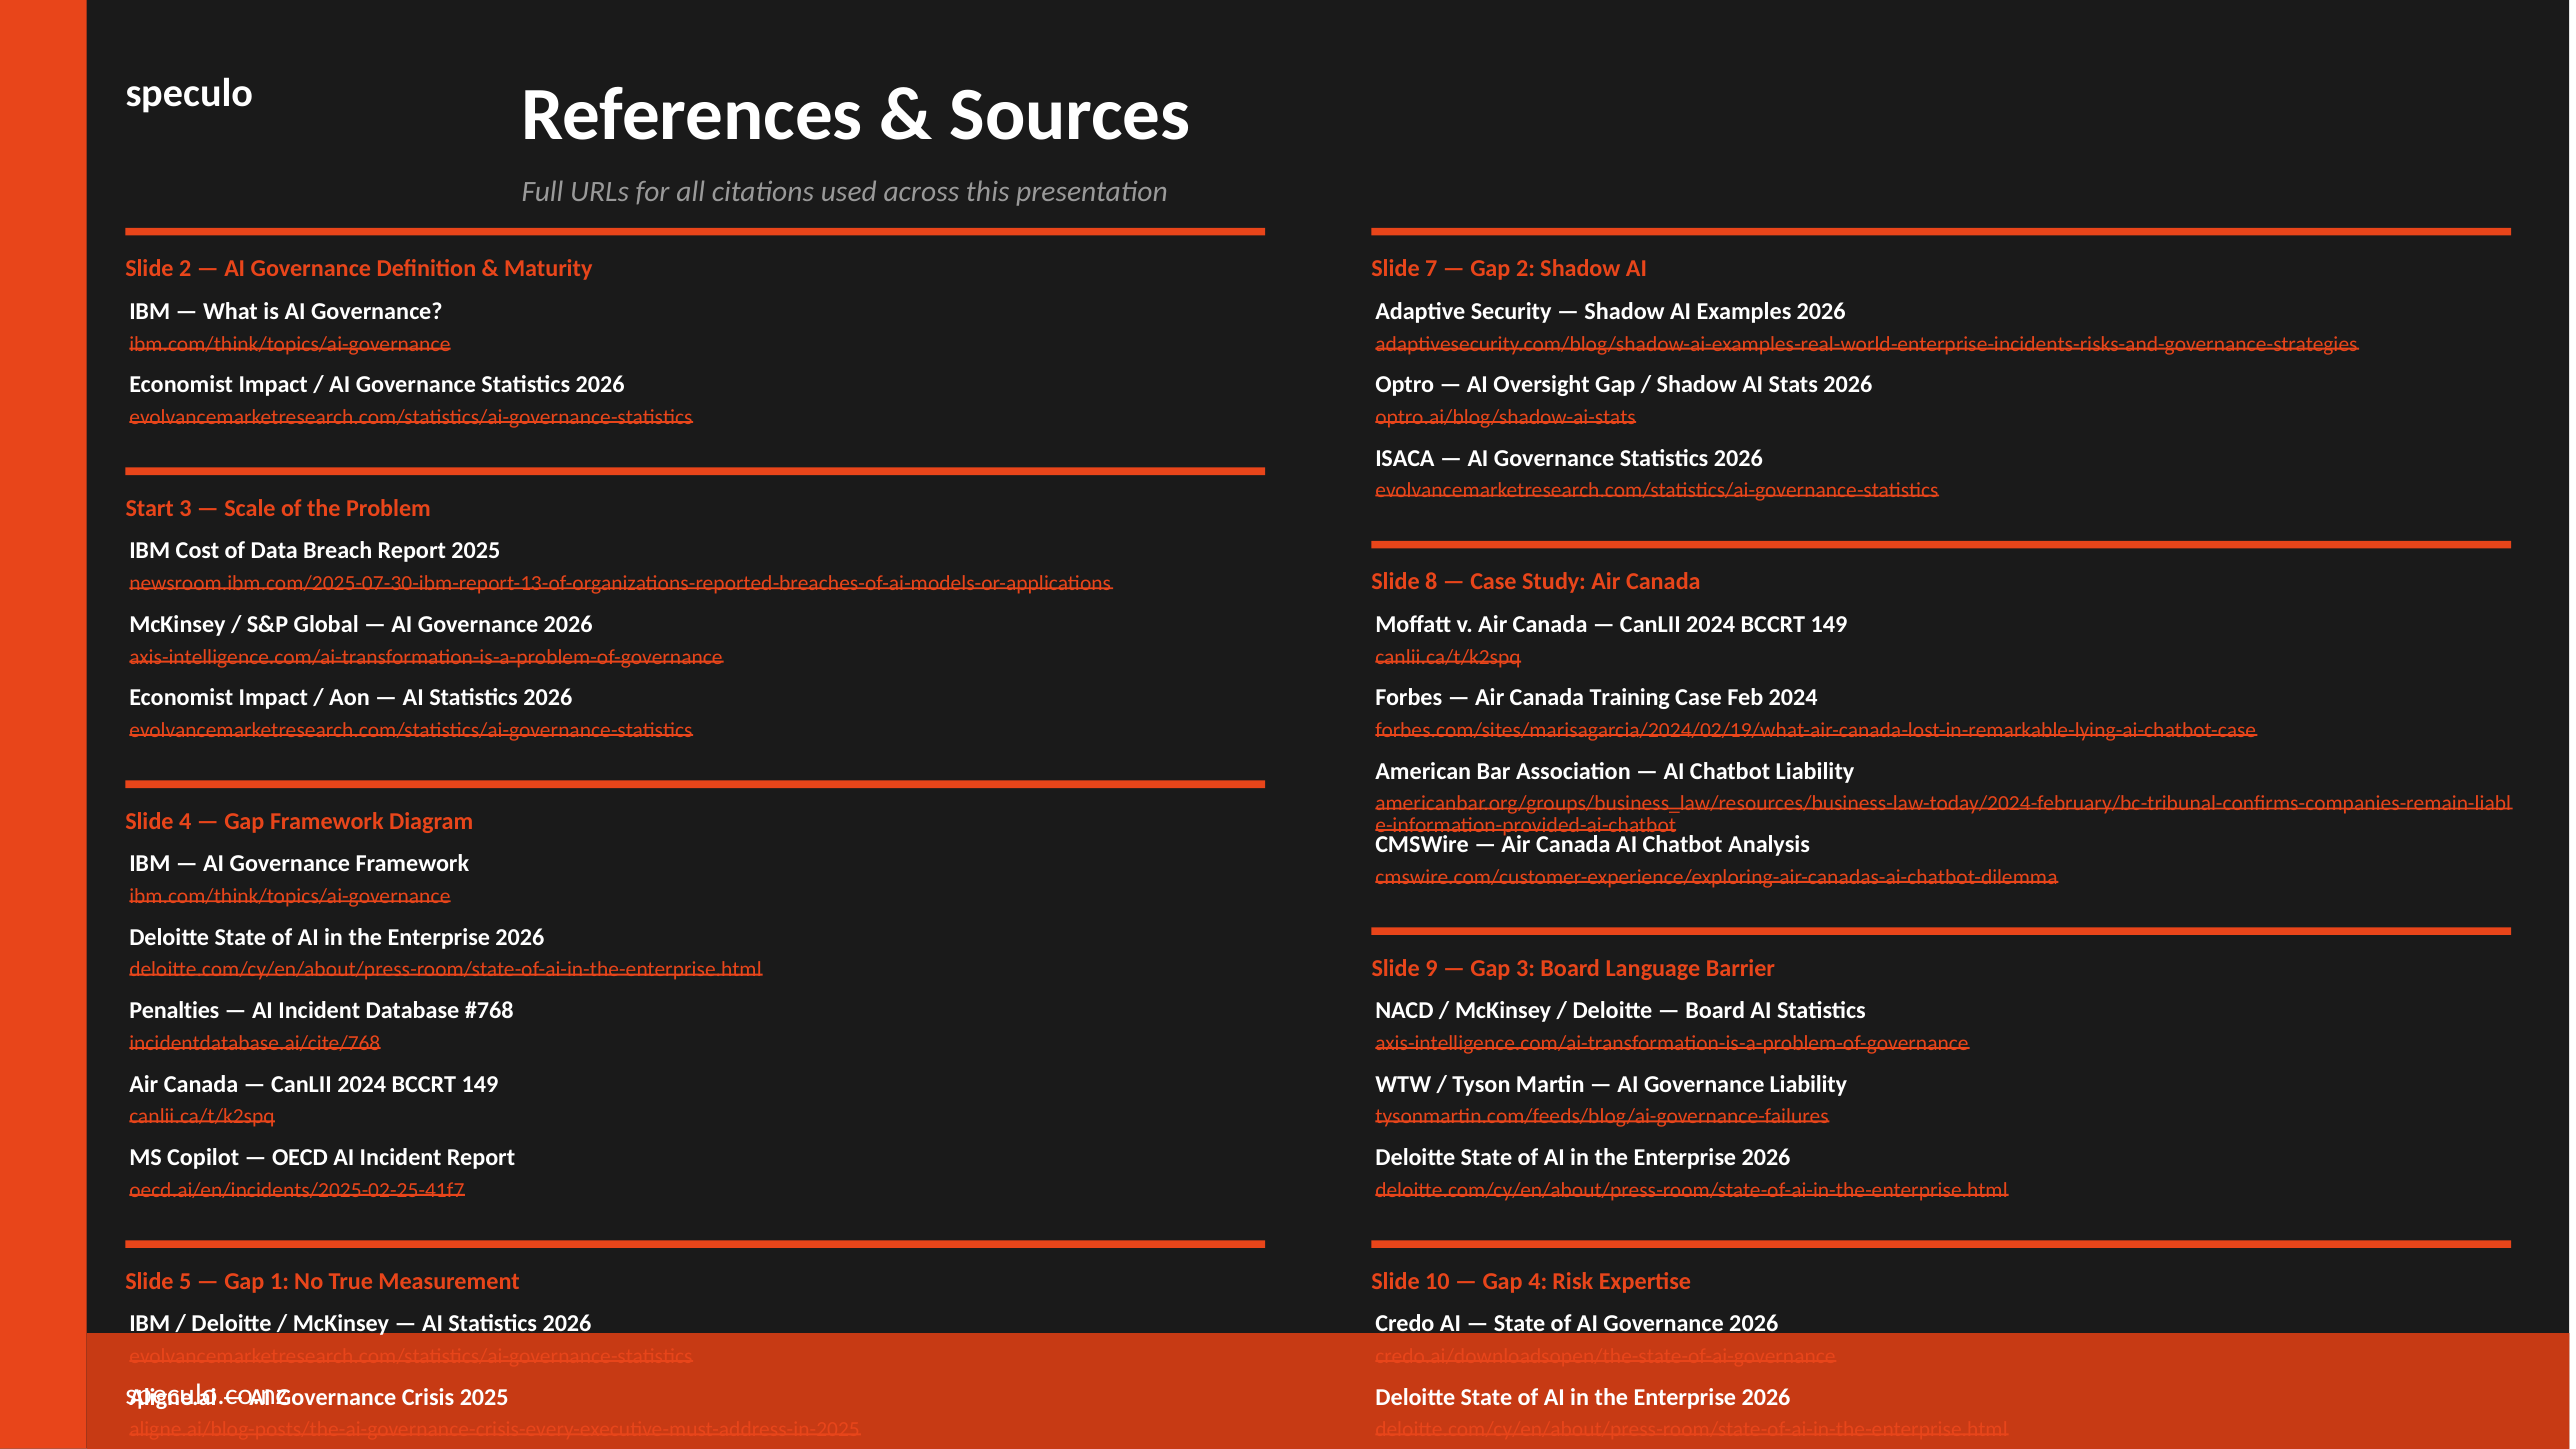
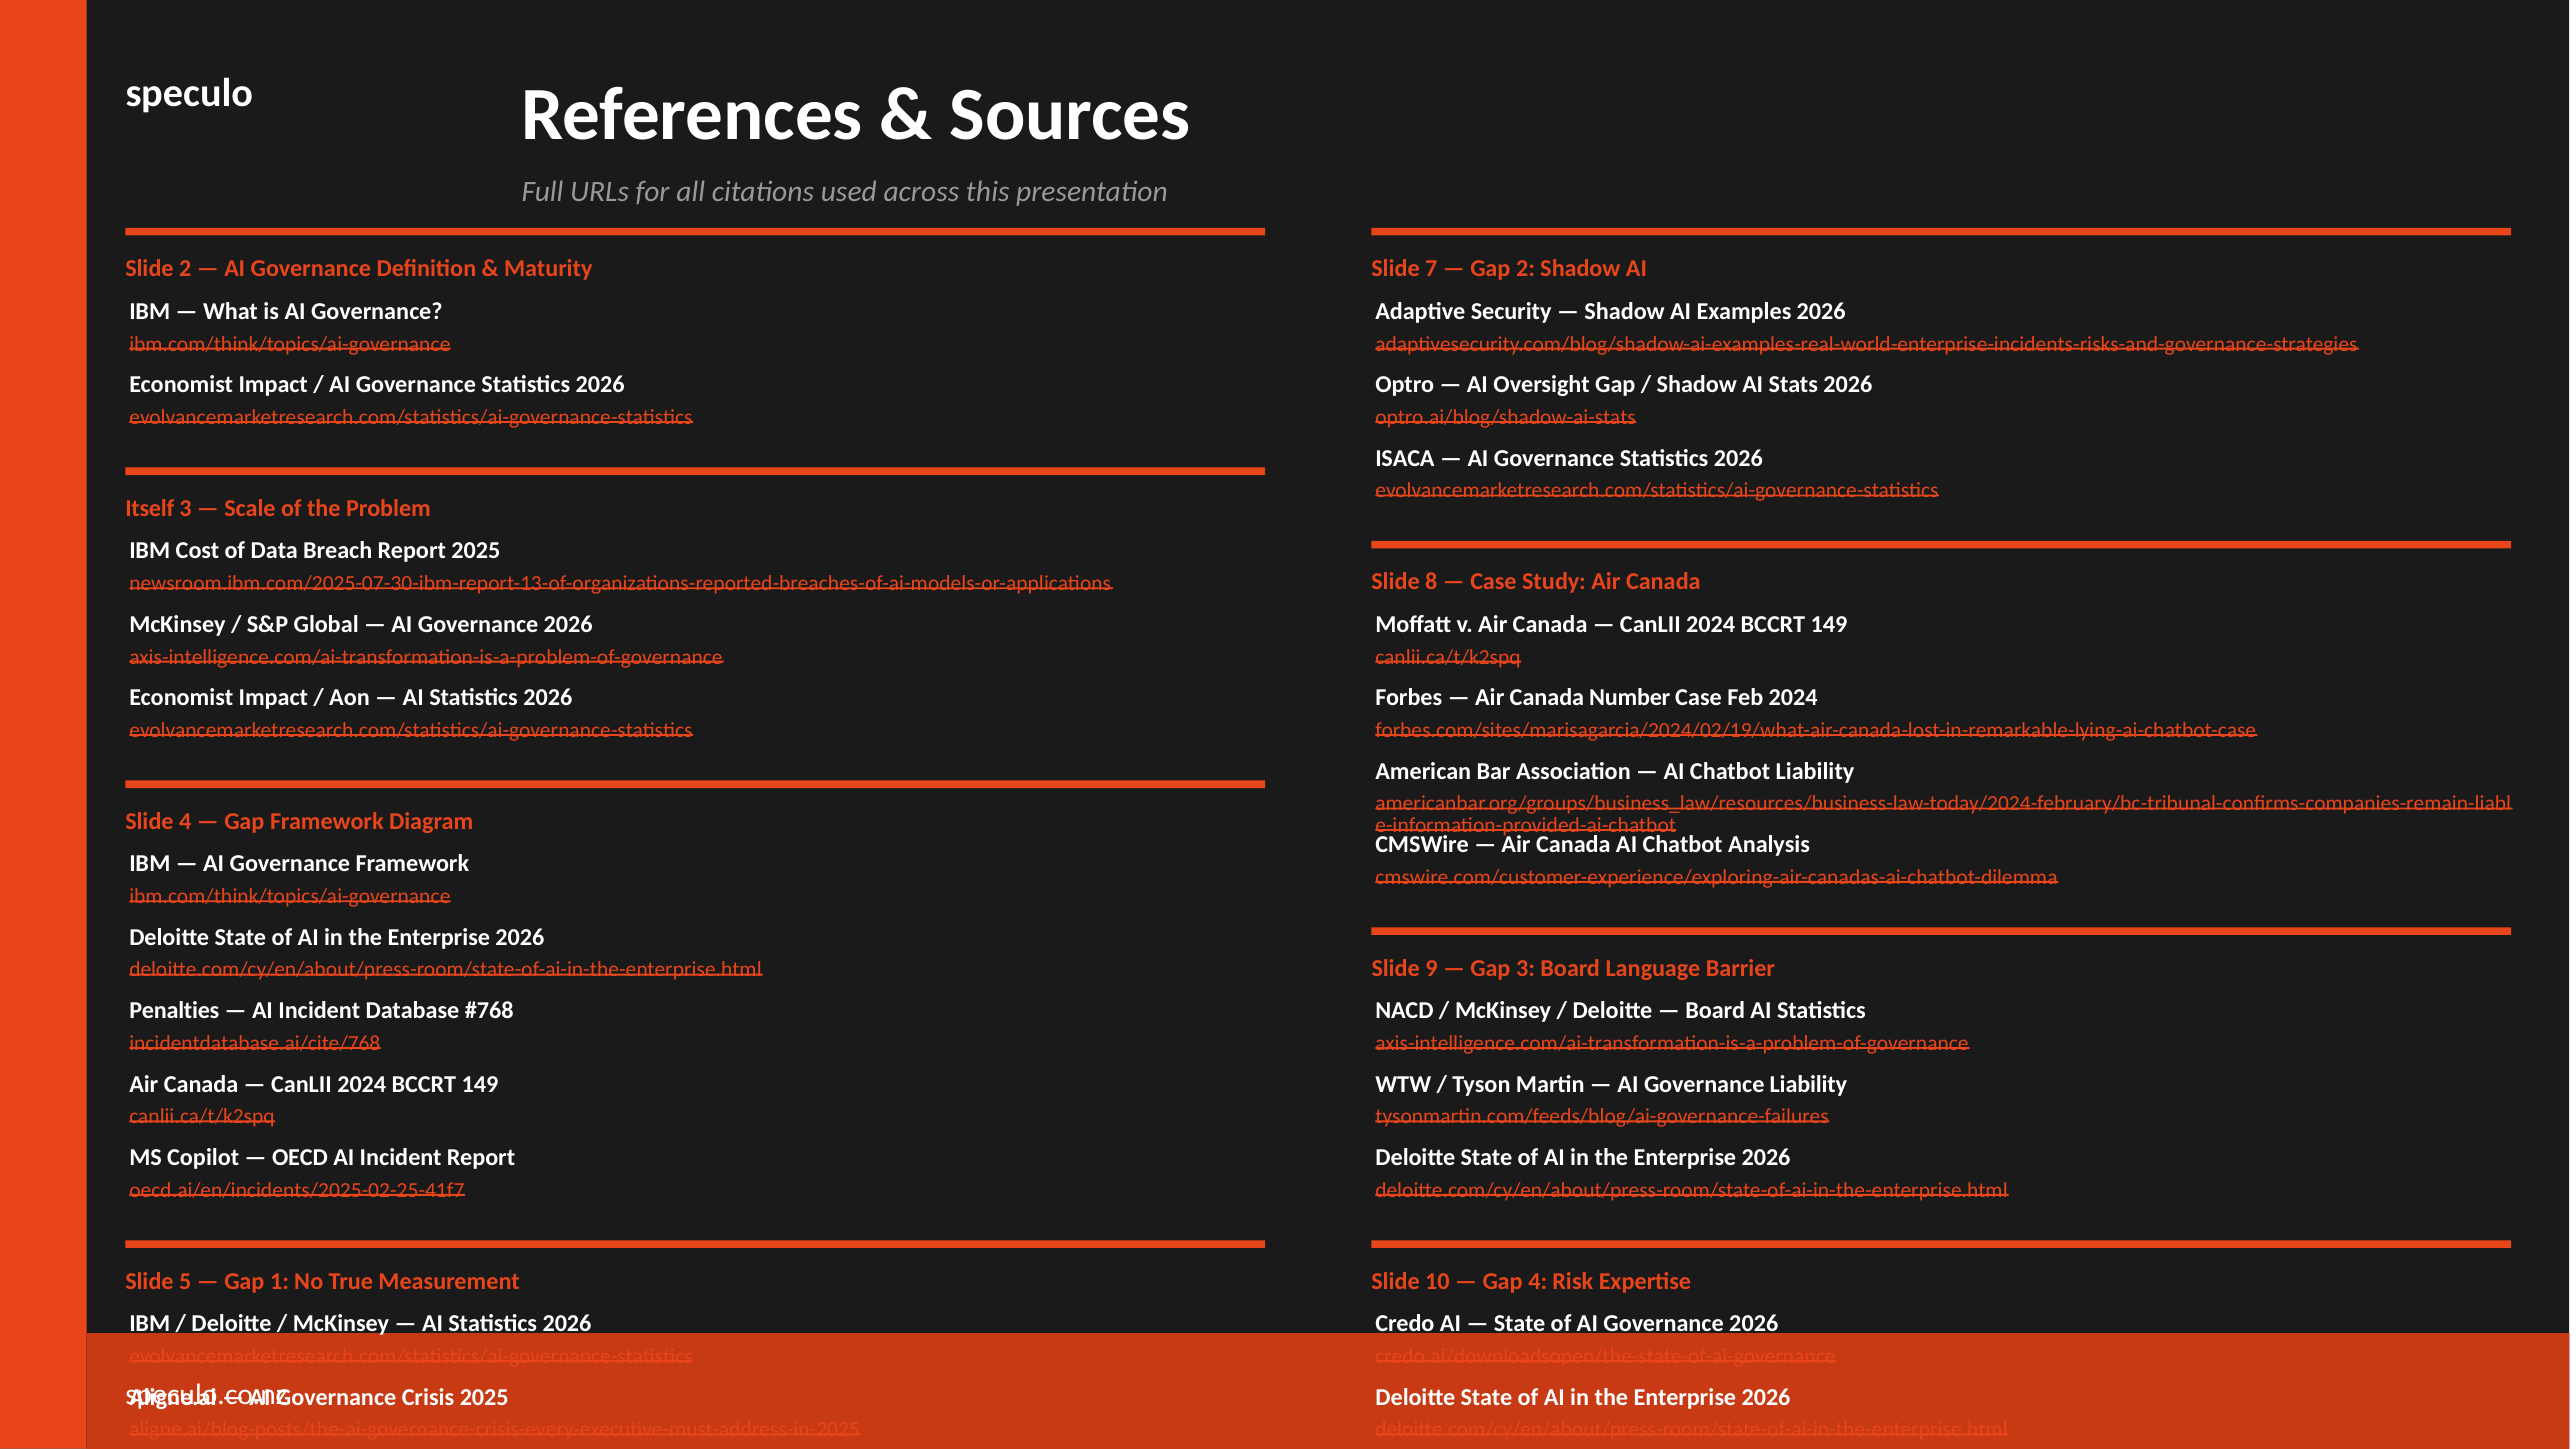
Start: Start -> Itself (150, 508)
Training: Training -> Number (1630, 698)
